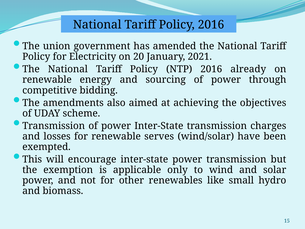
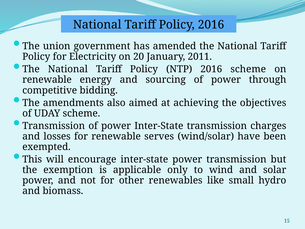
2021: 2021 -> 2011 (200, 57)
2016 already: already -> scheme (248, 69)
